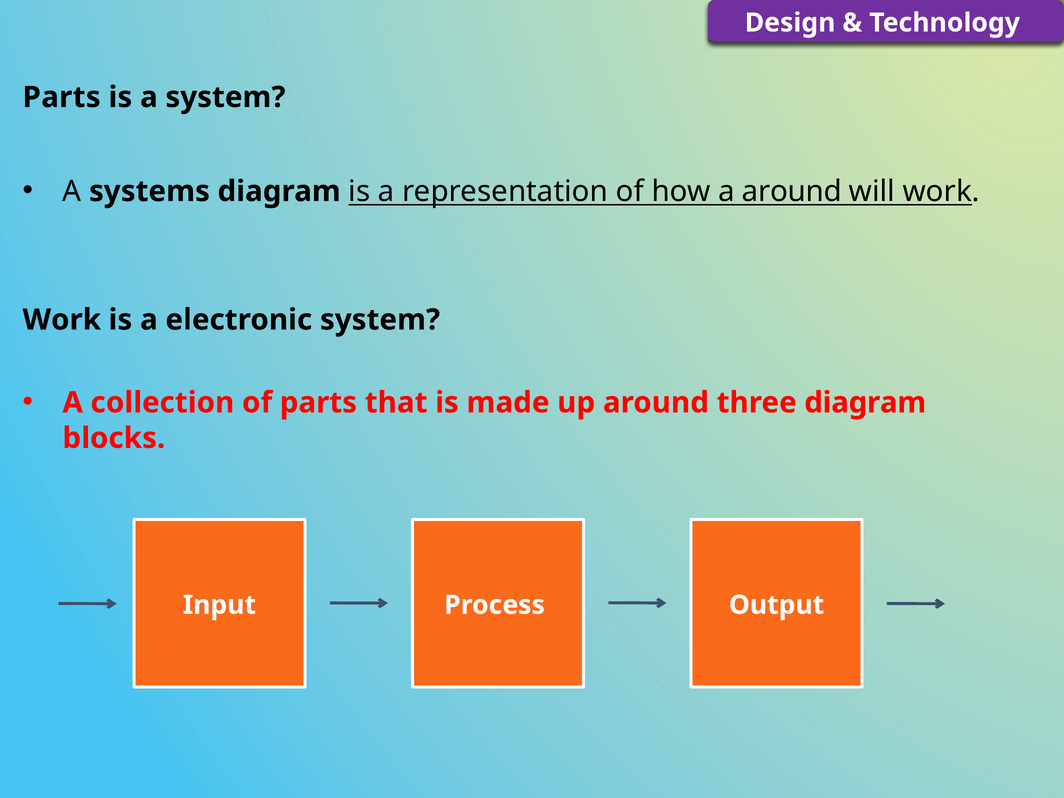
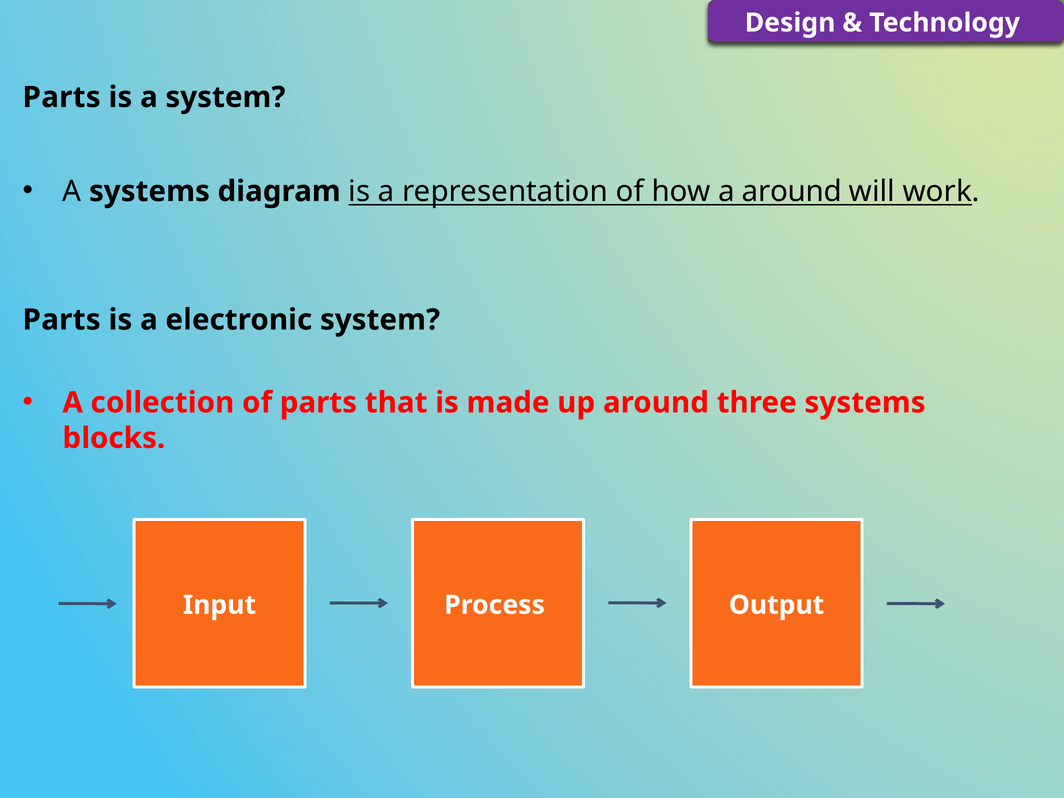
Work: Work -> Parts (62, 320)
three diagram: diagram -> systems (865, 403)
